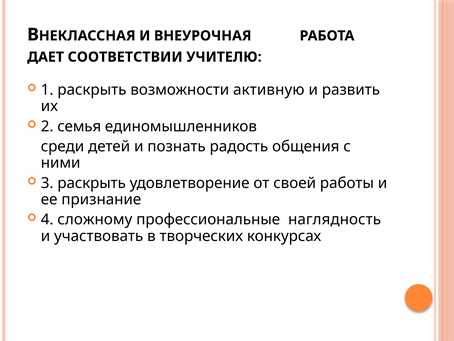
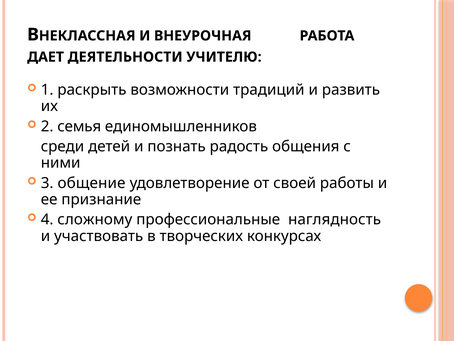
СООТВЕТСТВИИ: СООТВЕТСТВИИ -> ДЕЯТЕЛЬНОСТИ (125, 57)
активную: активную -> традиций (269, 90)
3 раскрыть: раскрыть -> общение (92, 183)
